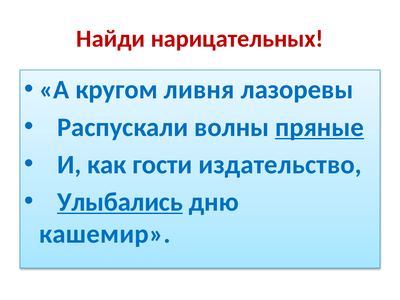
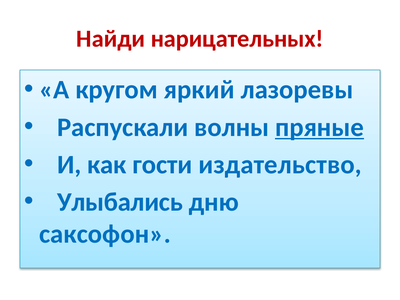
ливня: ливня -> яркий (199, 90)
Улыбались underline: present -> none (120, 202)
кашемир: кашемир -> саксофон (105, 234)
